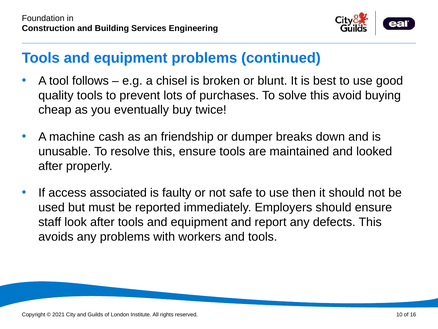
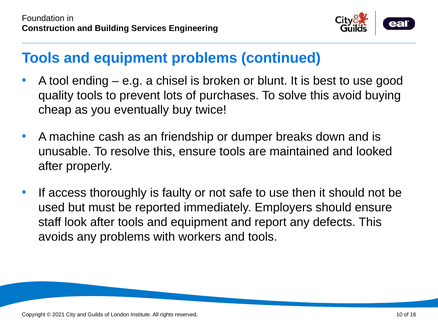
follows: follows -> ending (90, 81)
associated: associated -> thoroughly (118, 193)
